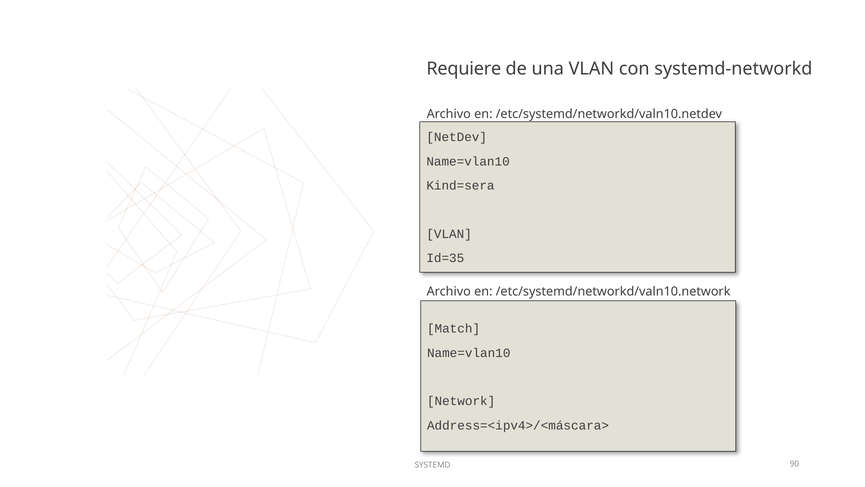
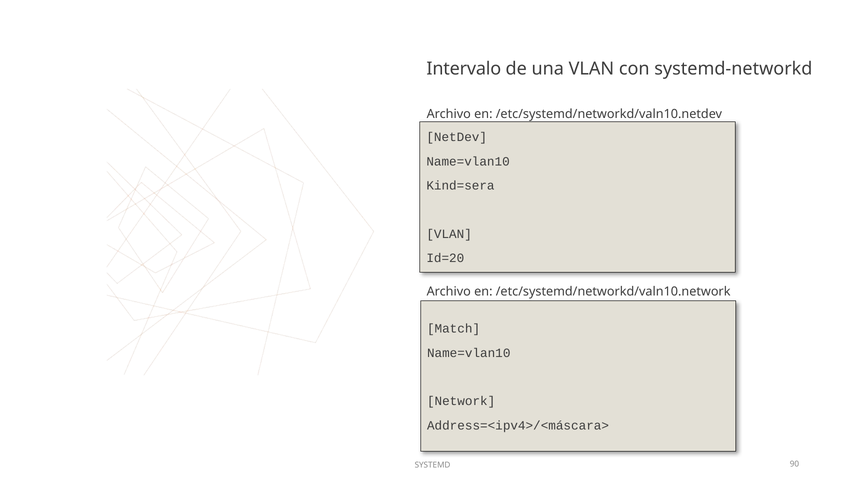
Requiere: Requiere -> Intervalo (464, 69)
Id=35: Id=35 -> Id=20 (445, 258)
